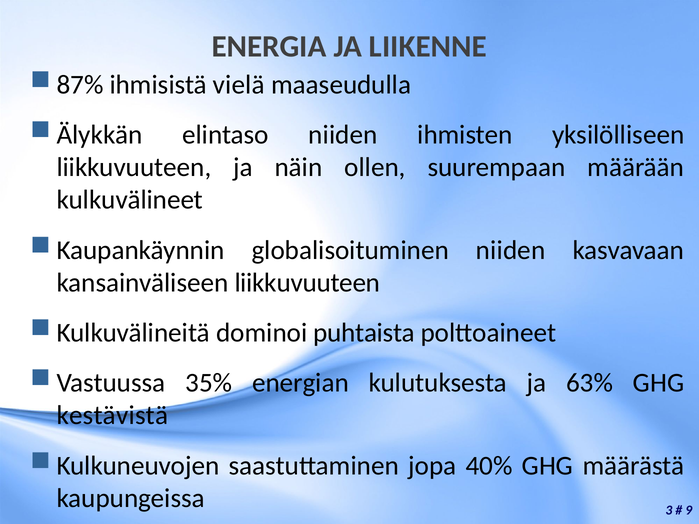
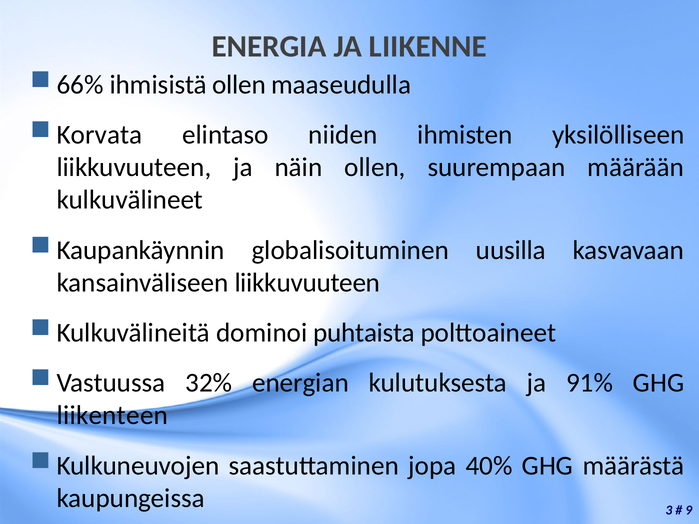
87%: 87% -> 66% (80, 85)
ihmisistä vielä: vielä -> ollen (239, 85)
Älykkän: Älykkän -> Korvata (100, 135)
globalisoituminen niiden: niiden -> uusilla (511, 250)
35%: 35% -> 32% (209, 383)
63%: 63% -> 91% (590, 383)
kestävistä: kestävistä -> liikenteen (112, 416)
